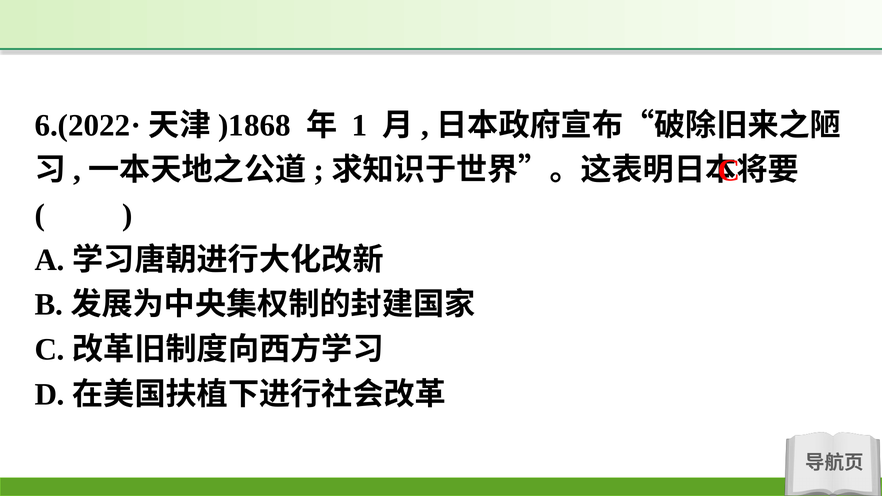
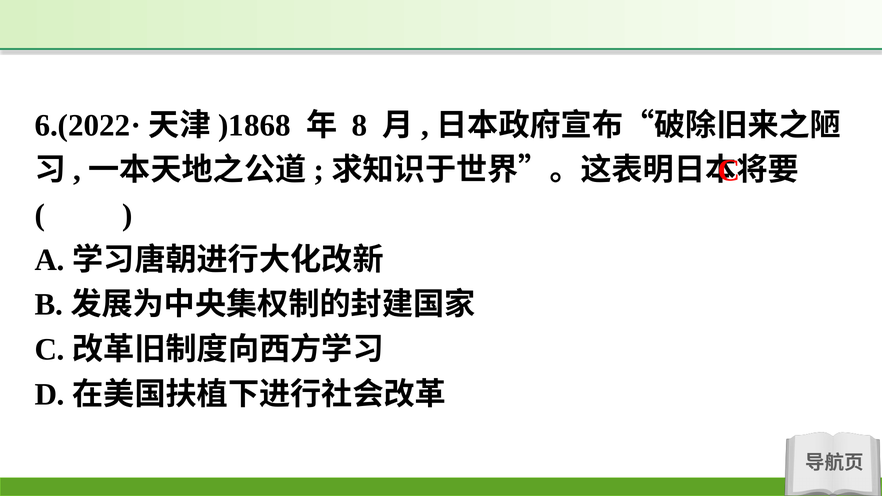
1: 1 -> 8 (359, 125)
